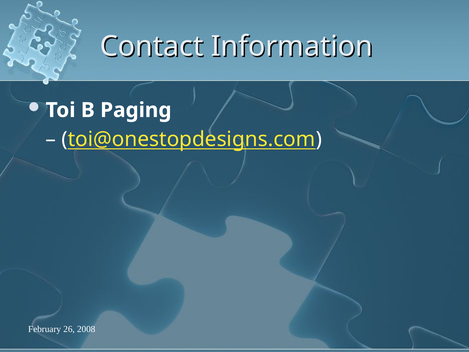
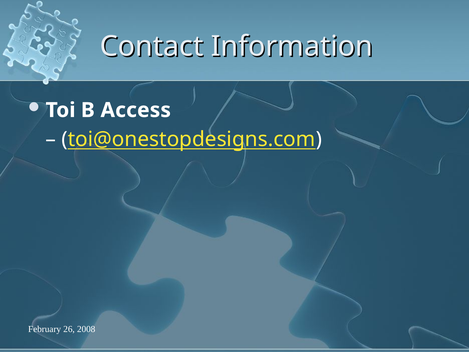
Paging: Paging -> Access (136, 110)
